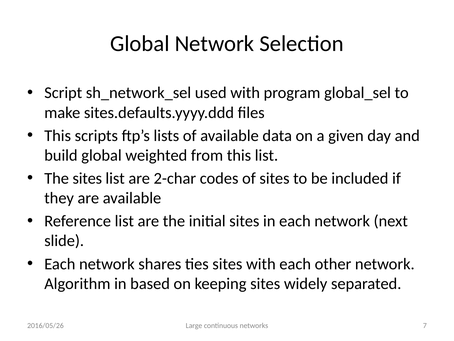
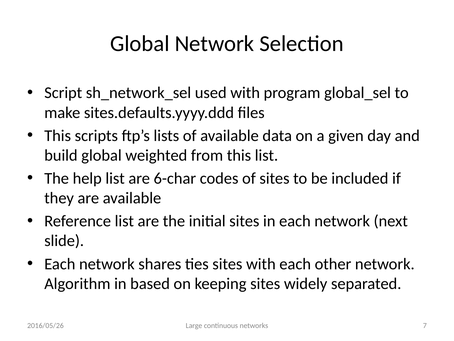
The sites: sites -> help (87, 178)
2-char: 2-char -> 6-char (175, 178)
